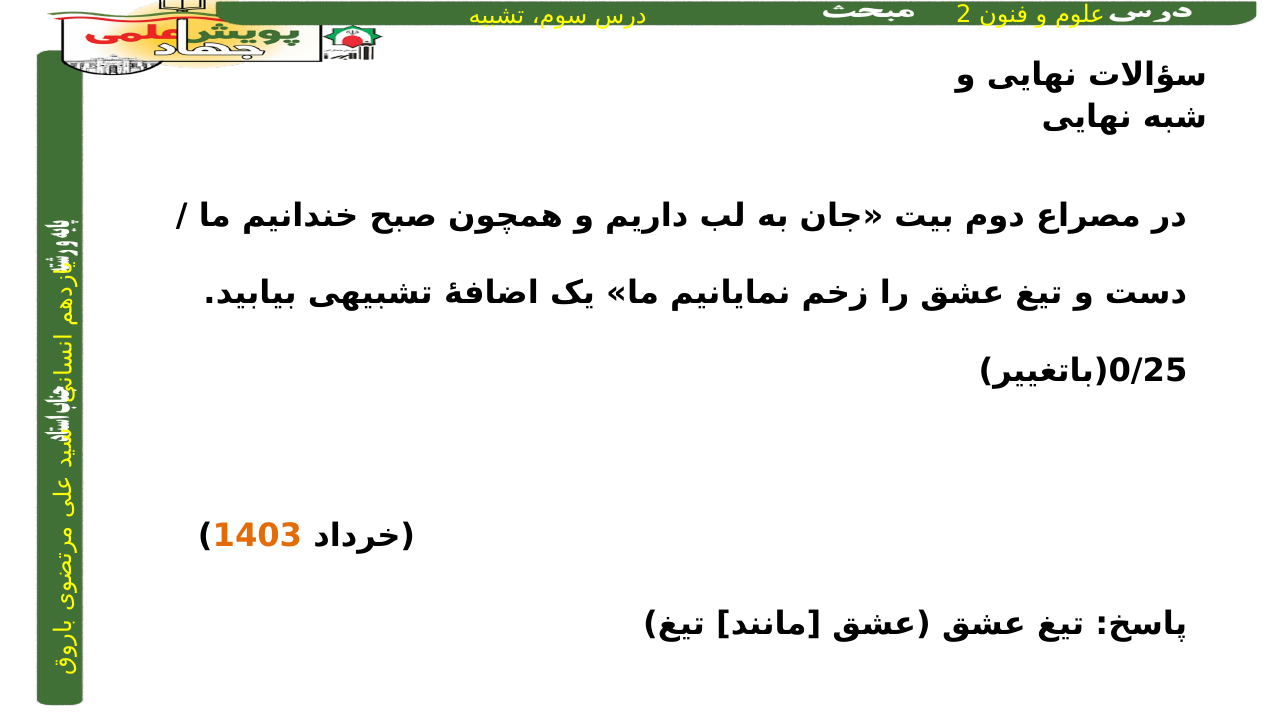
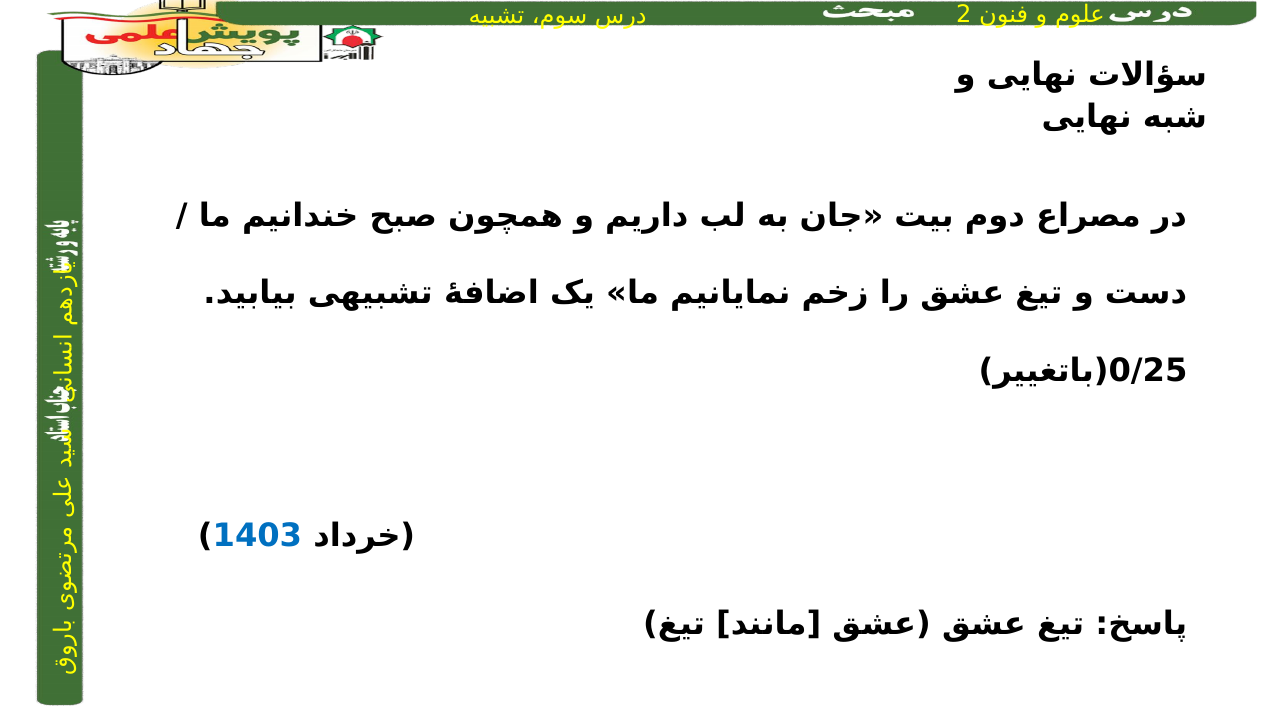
1403 colour: orange -> blue (257, 536)
